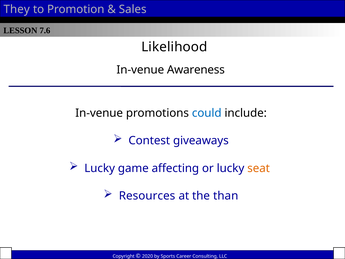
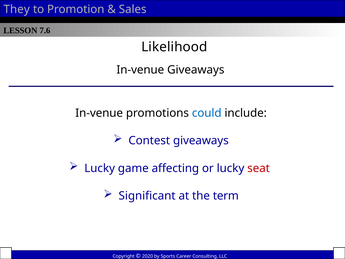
In-venue Awareness: Awareness -> Giveaways (196, 70)
seat colour: orange -> red (259, 168)
Resources: Resources -> Significant (147, 196)
than: than -> term (226, 196)
